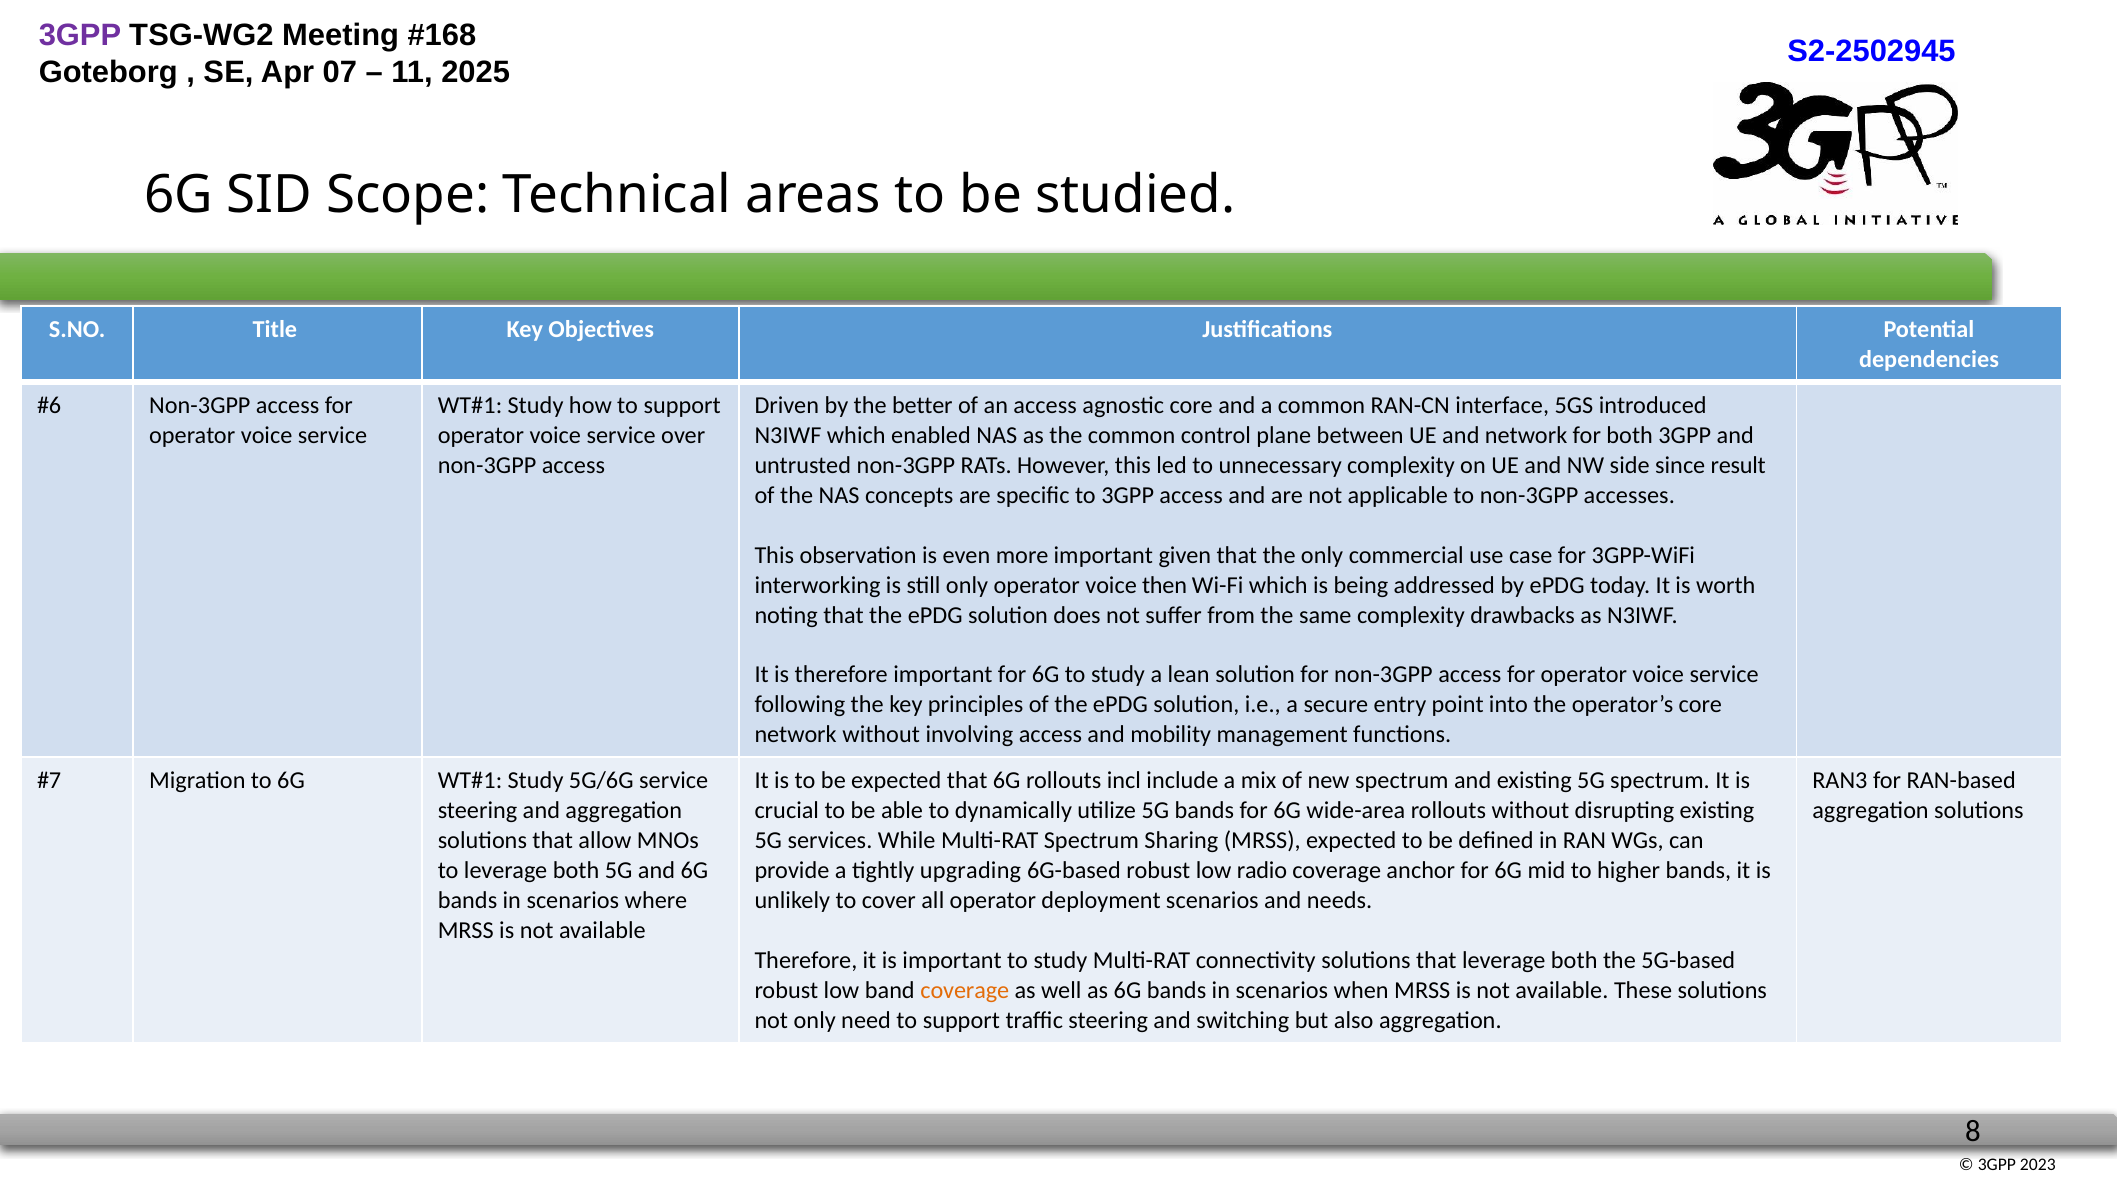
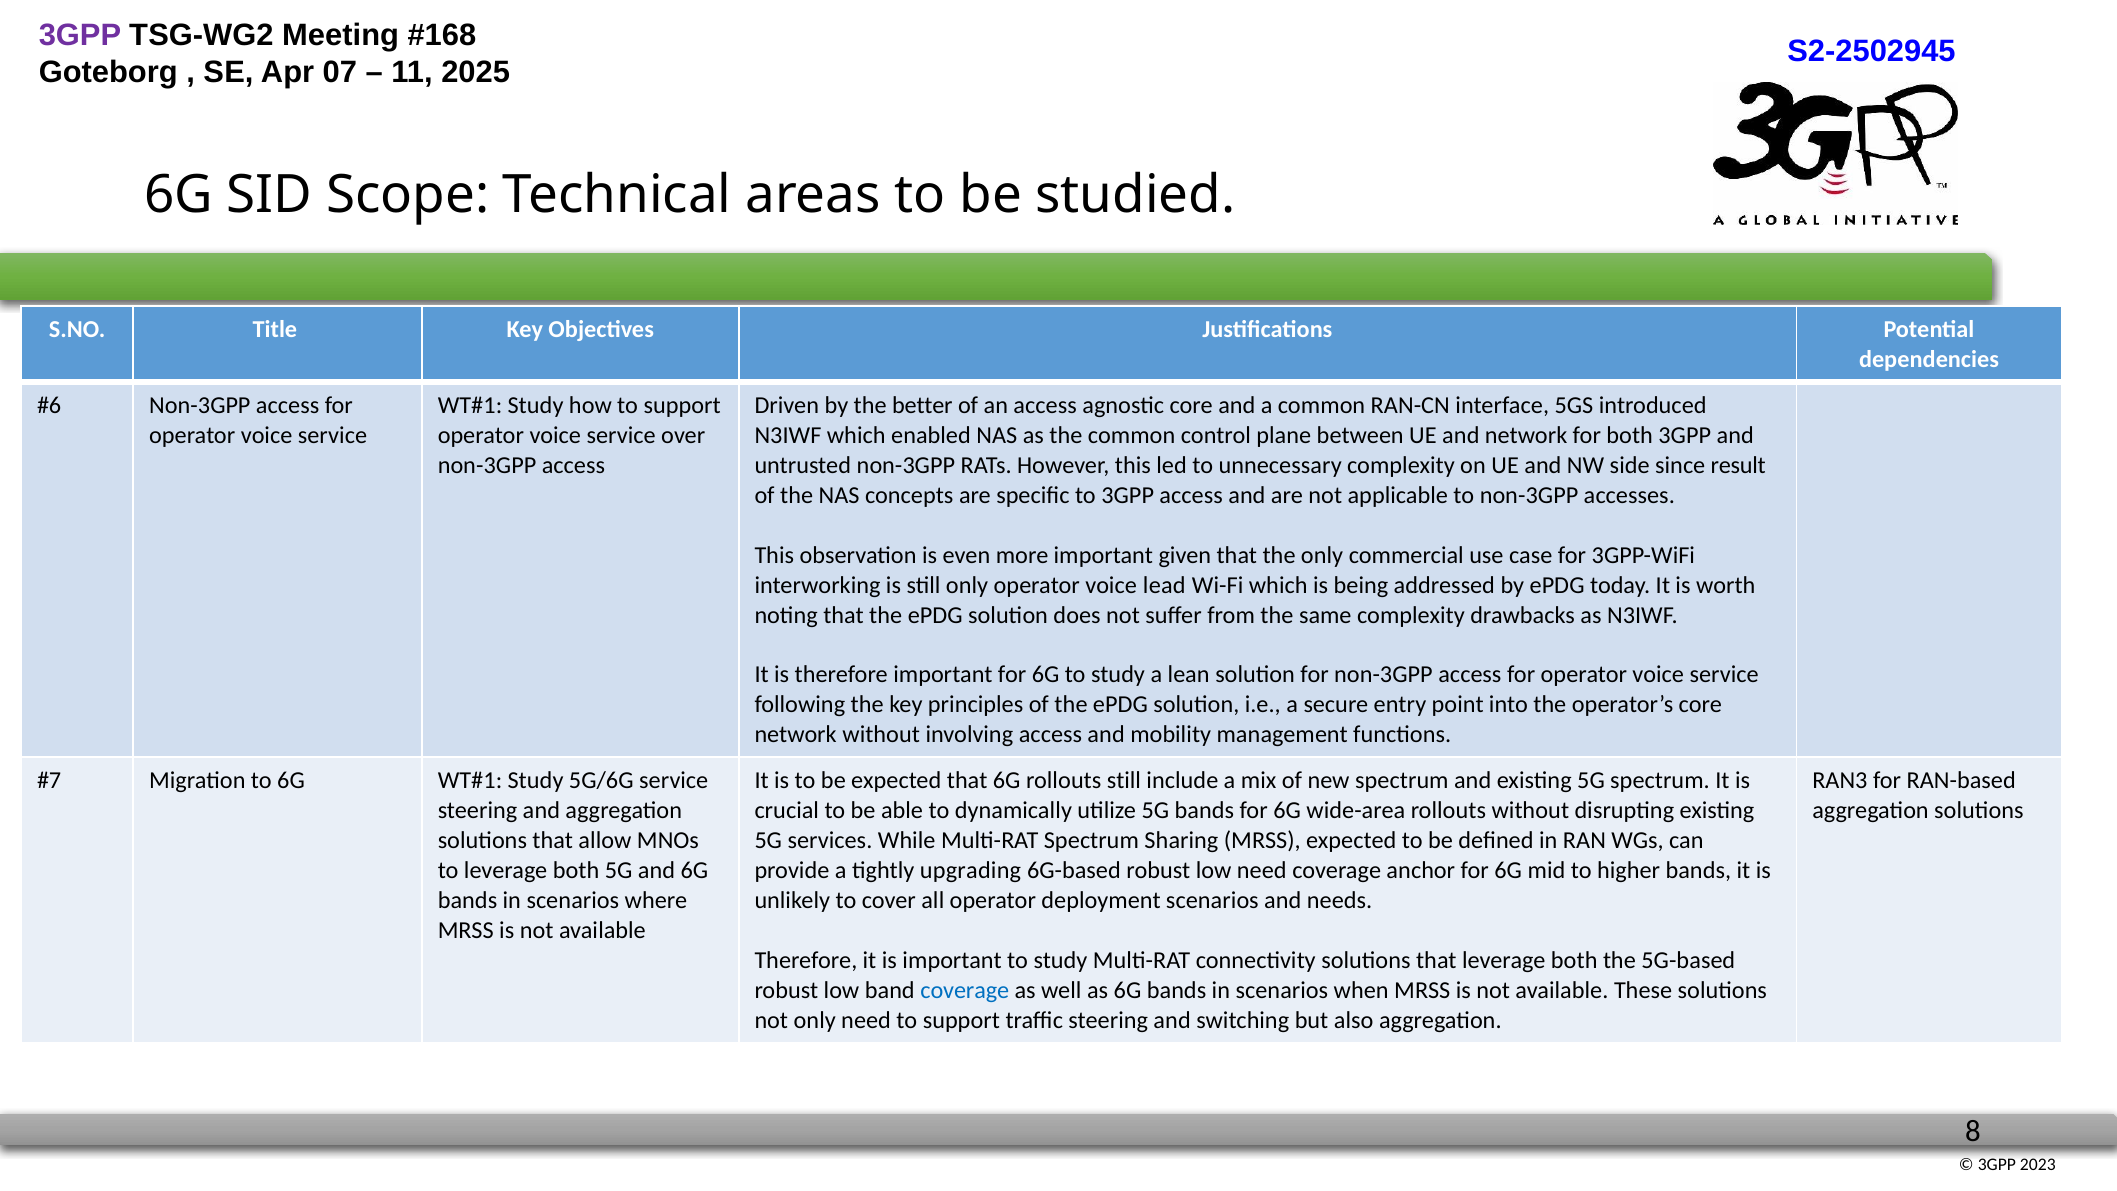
then: then -> lead (1164, 585)
rollouts incl: incl -> still (1124, 781)
low radio: radio -> need (1262, 870)
coverage colour: orange -> blue (965, 990)
